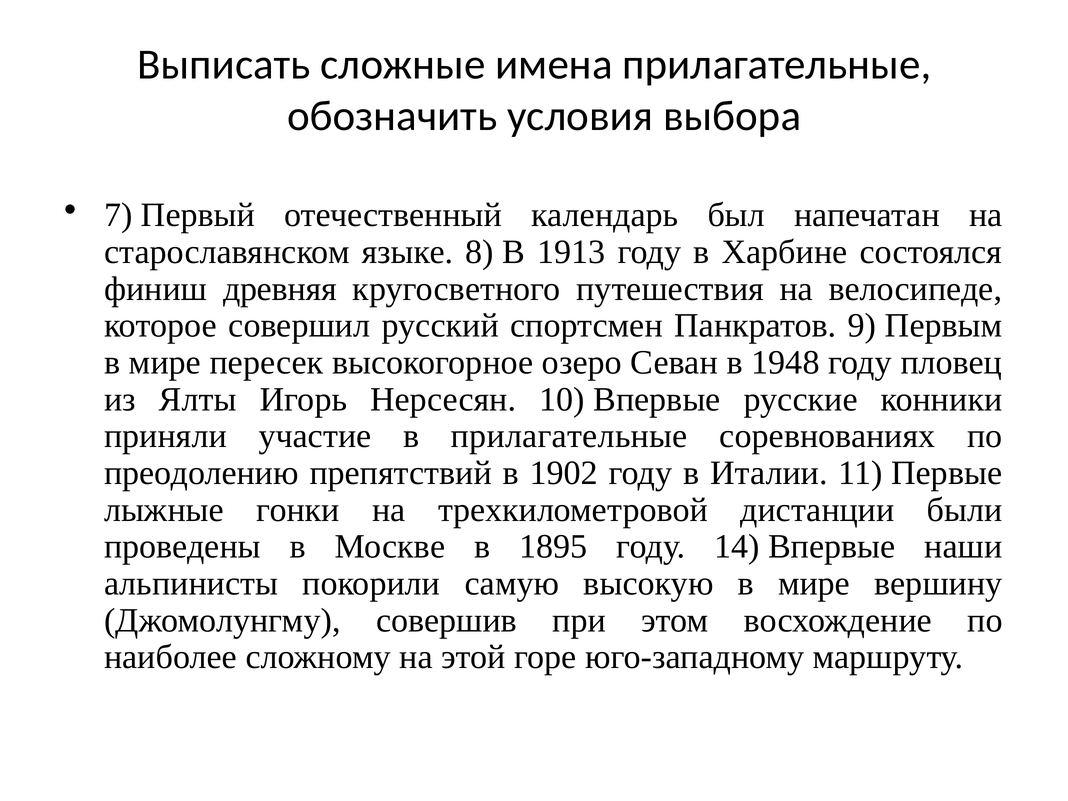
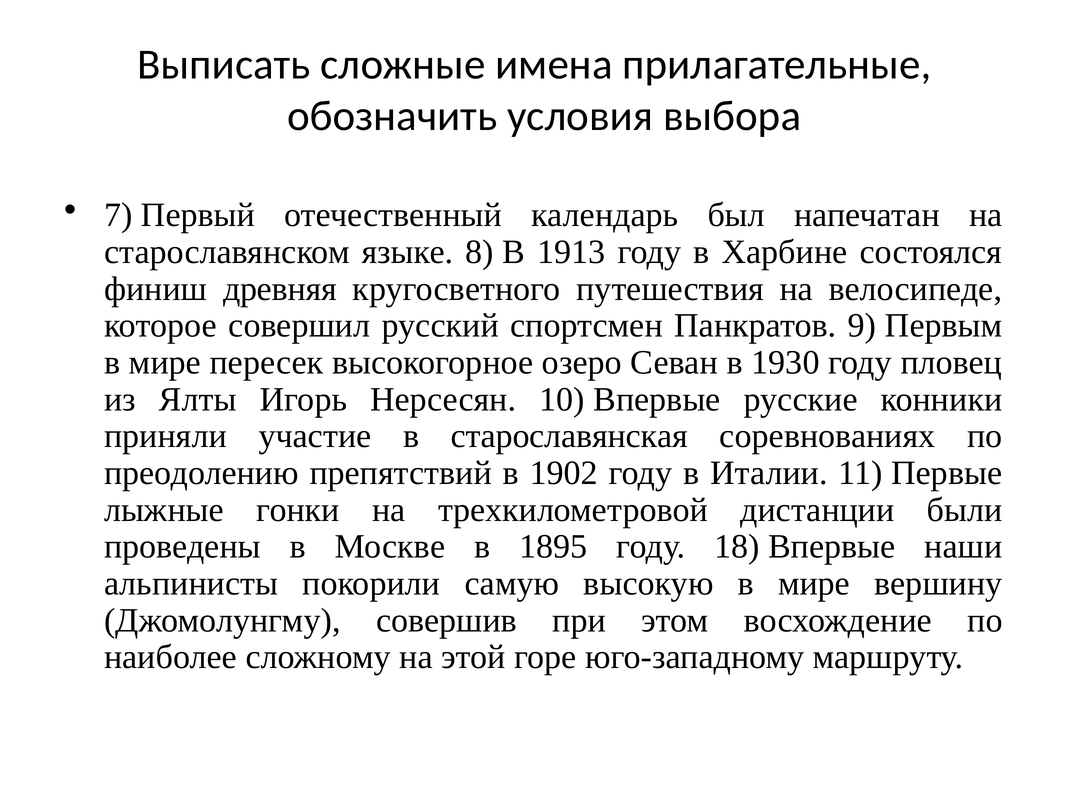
1948: 1948 -> 1930 (785, 362)
в прилагательные: прилагательные -> старославянская (569, 436)
14: 14 -> 18 (737, 547)
